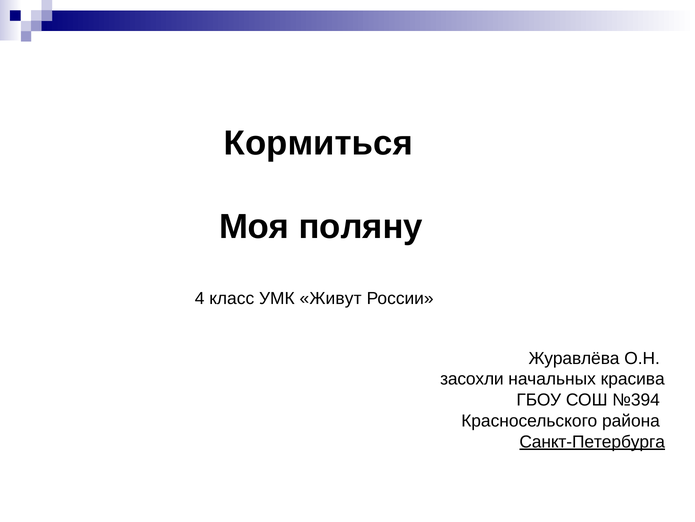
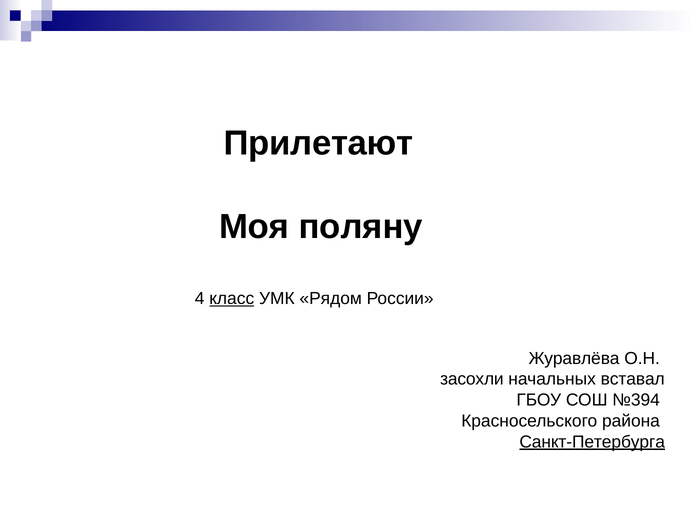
Кормиться: Кормиться -> Прилетают (319, 143)
класс underline: none -> present (232, 298)
Живут: Живут -> Рядом (331, 298)
красива: красива -> вставал (633, 379)
